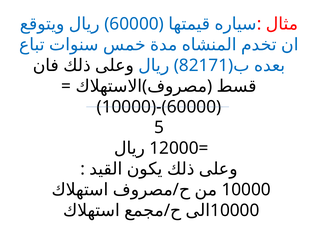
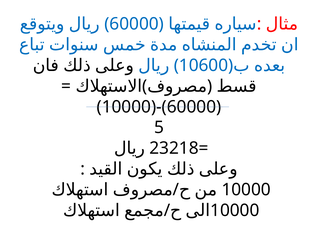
82171: 82171 -> 10600 (204, 65)
12000: 12000 -> 23218 (174, 148)
